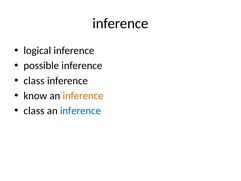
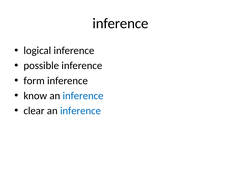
class: class -> form (34, 81)
inference colour: orange -> blue (83, 96)
class: class -> clear (34, 111)
